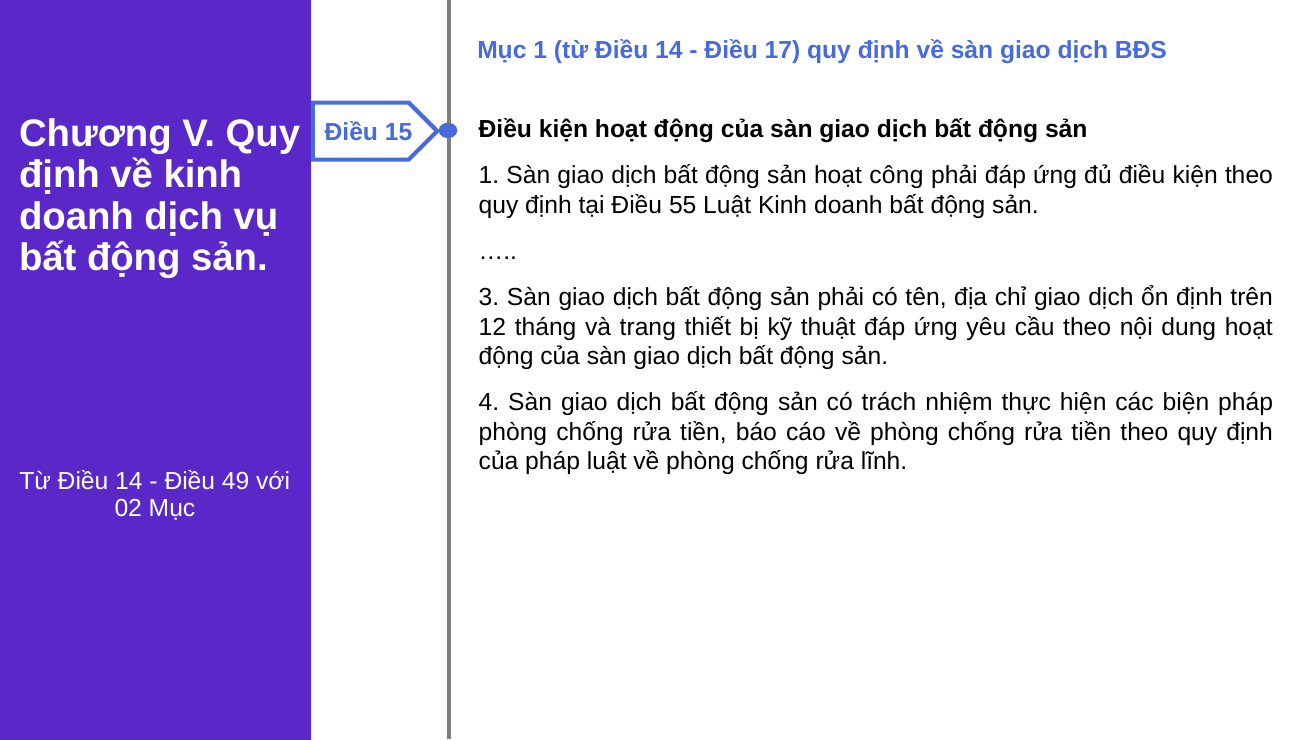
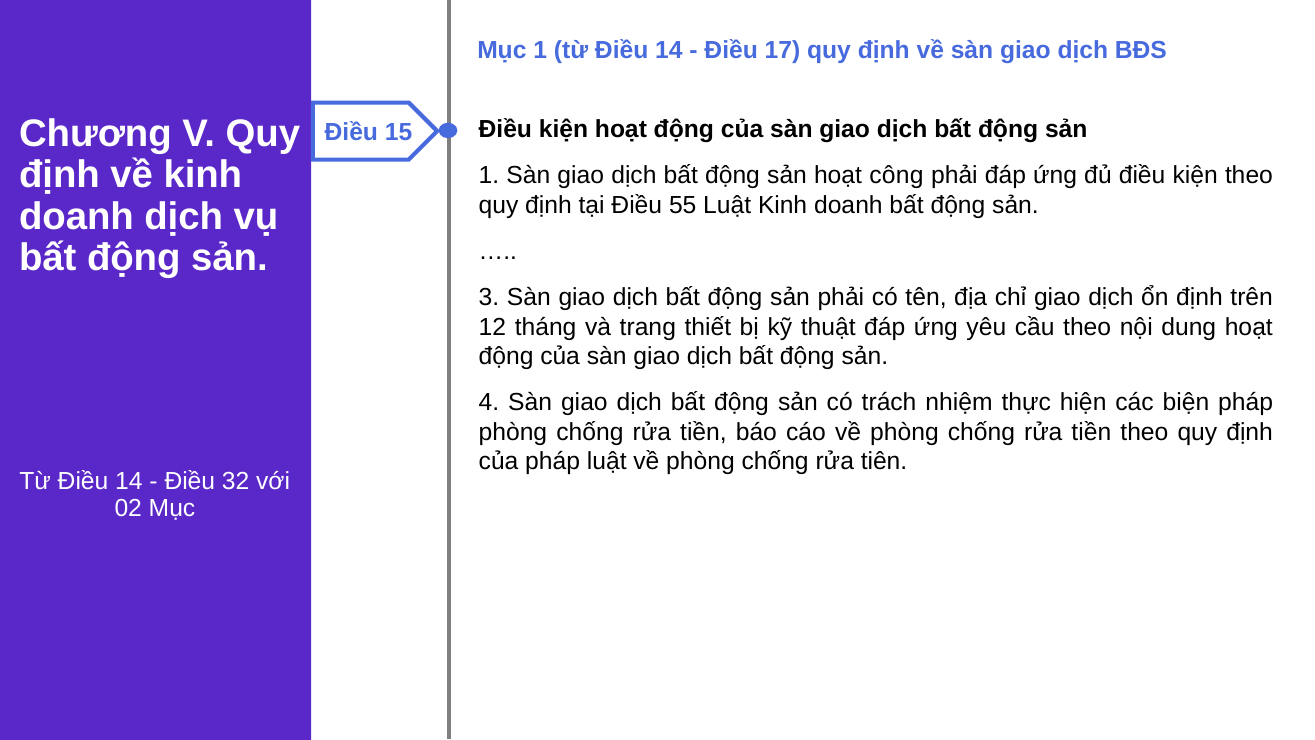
lĩnh: lĩnh -> tiên (884, 462)
49: 49 -> 32 (236, 481)
